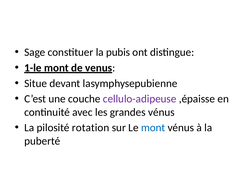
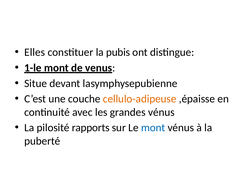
Sage: Sage -> Elles (35, 52)
cellulo-adipeuse colour: purple -> orange (140, 99)
rotation: rotation -> rapports (91, 128)
